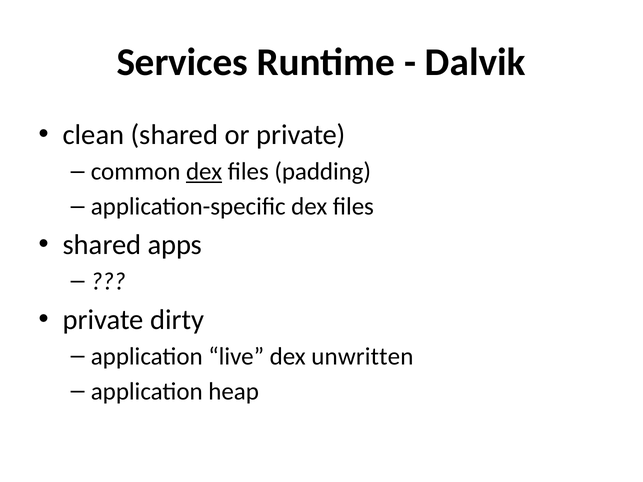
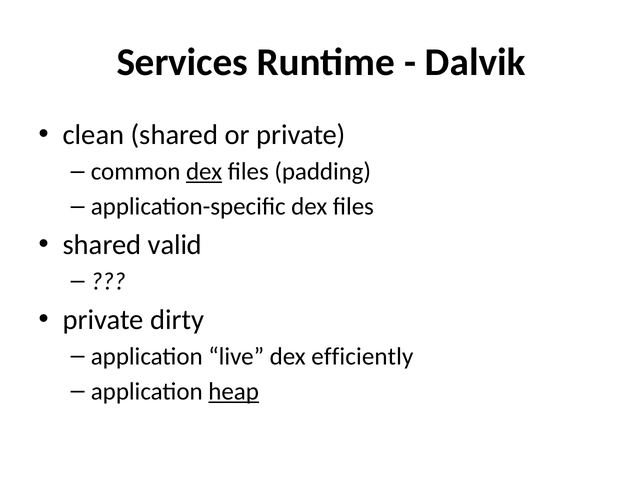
apps: apps -> valid (175, 245)
unwritten: unwritten -> efficiently (362, 357)
heap underline: none -> present (234, 392)
